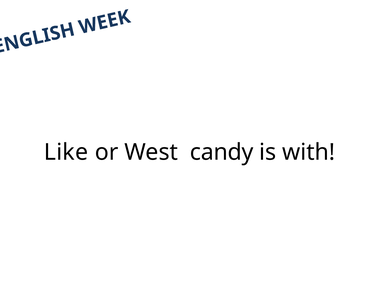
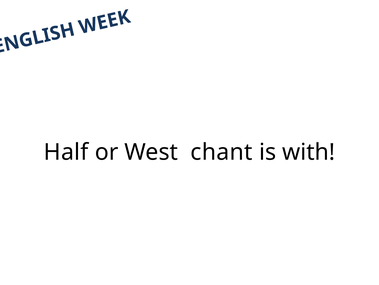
Like: Like -> Half (66, 152)
candy: candy -> chant (221, 152)
